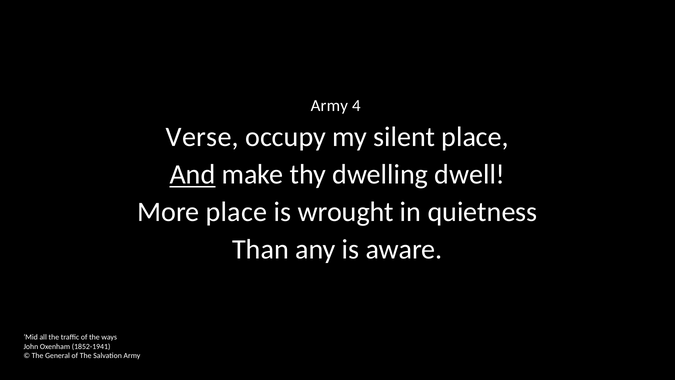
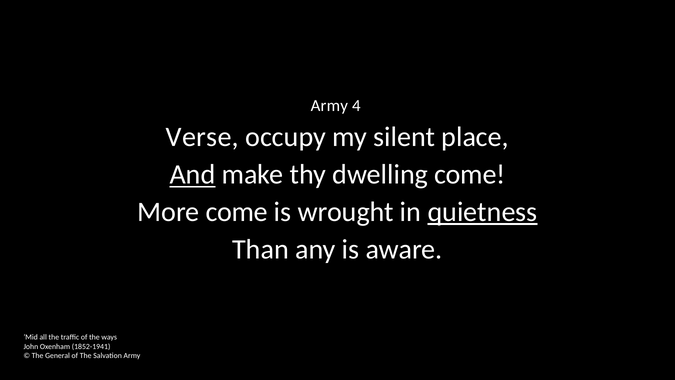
dwelling dwell: dwell -> come (470, 174)
More place: place -> come (237, 212)
quietness underline: none -> present (482, 212)
